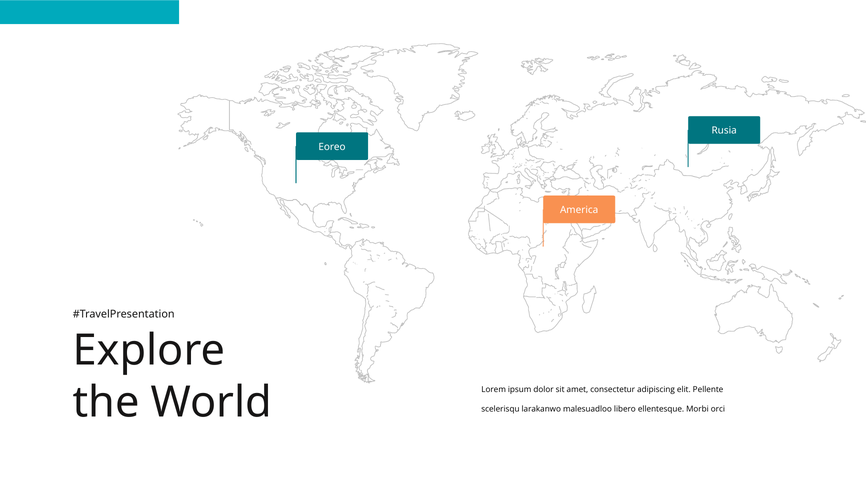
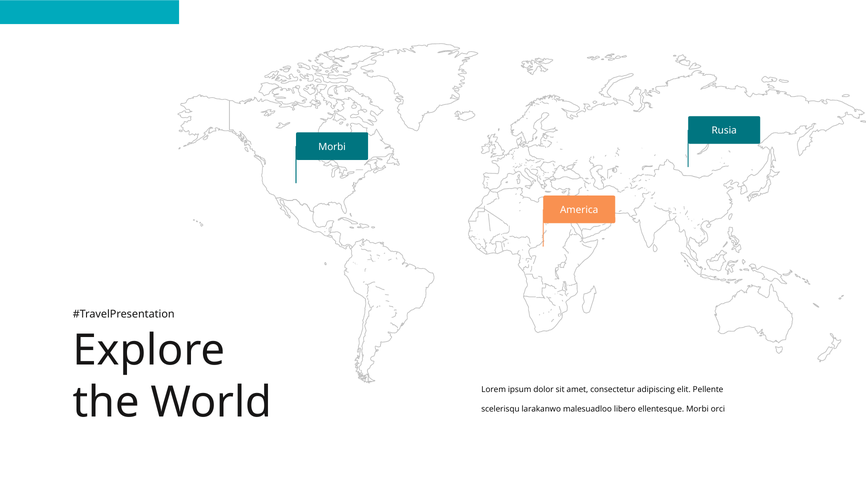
Eoreo: Eoreo -> Morbi (332, 147)
